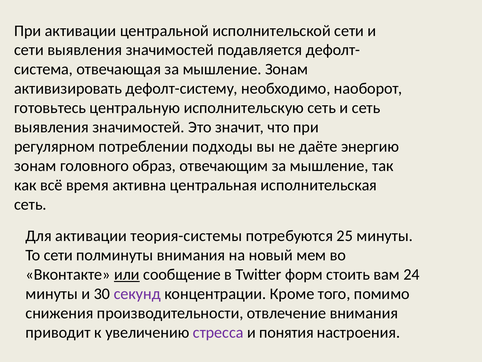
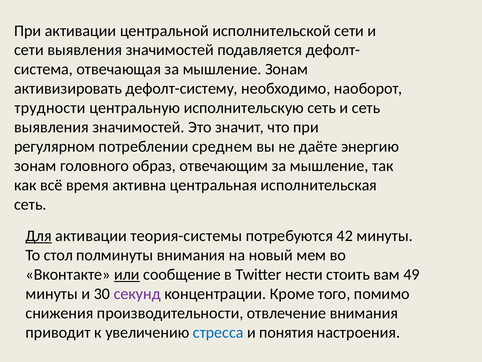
готовьтесь: готовьтесь -> трудности (50, 108)
подходы: подходы -> среднем (222, 146)
Для underline: none -> present (39, 236)
25: 25 -> 42 (345, 236)
То сети: сети -> стол (58, 255)
форм: форм -> нести (304, 274)
24: 24 -> 49 (412, 274)
стресса colour: purple -> blue (218, 332)
